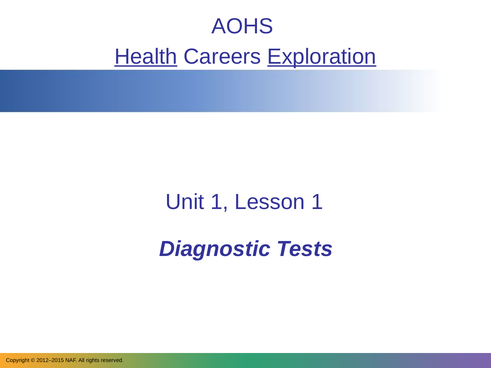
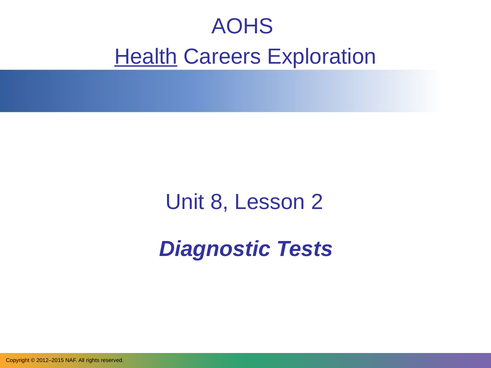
Exploration underline: present -> none (322, 57)
Unit 1: 1 -> 8 (219, 202)
Lesson 1: 1 -> 2 (317, 202)
